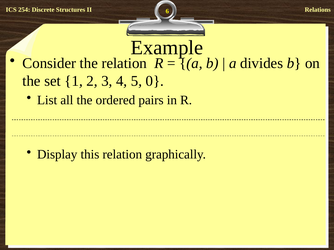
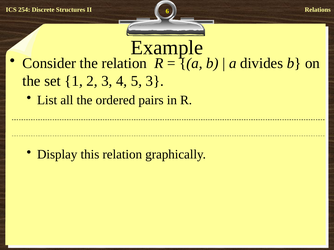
5 0: 0 -> 3 (155, 81)
